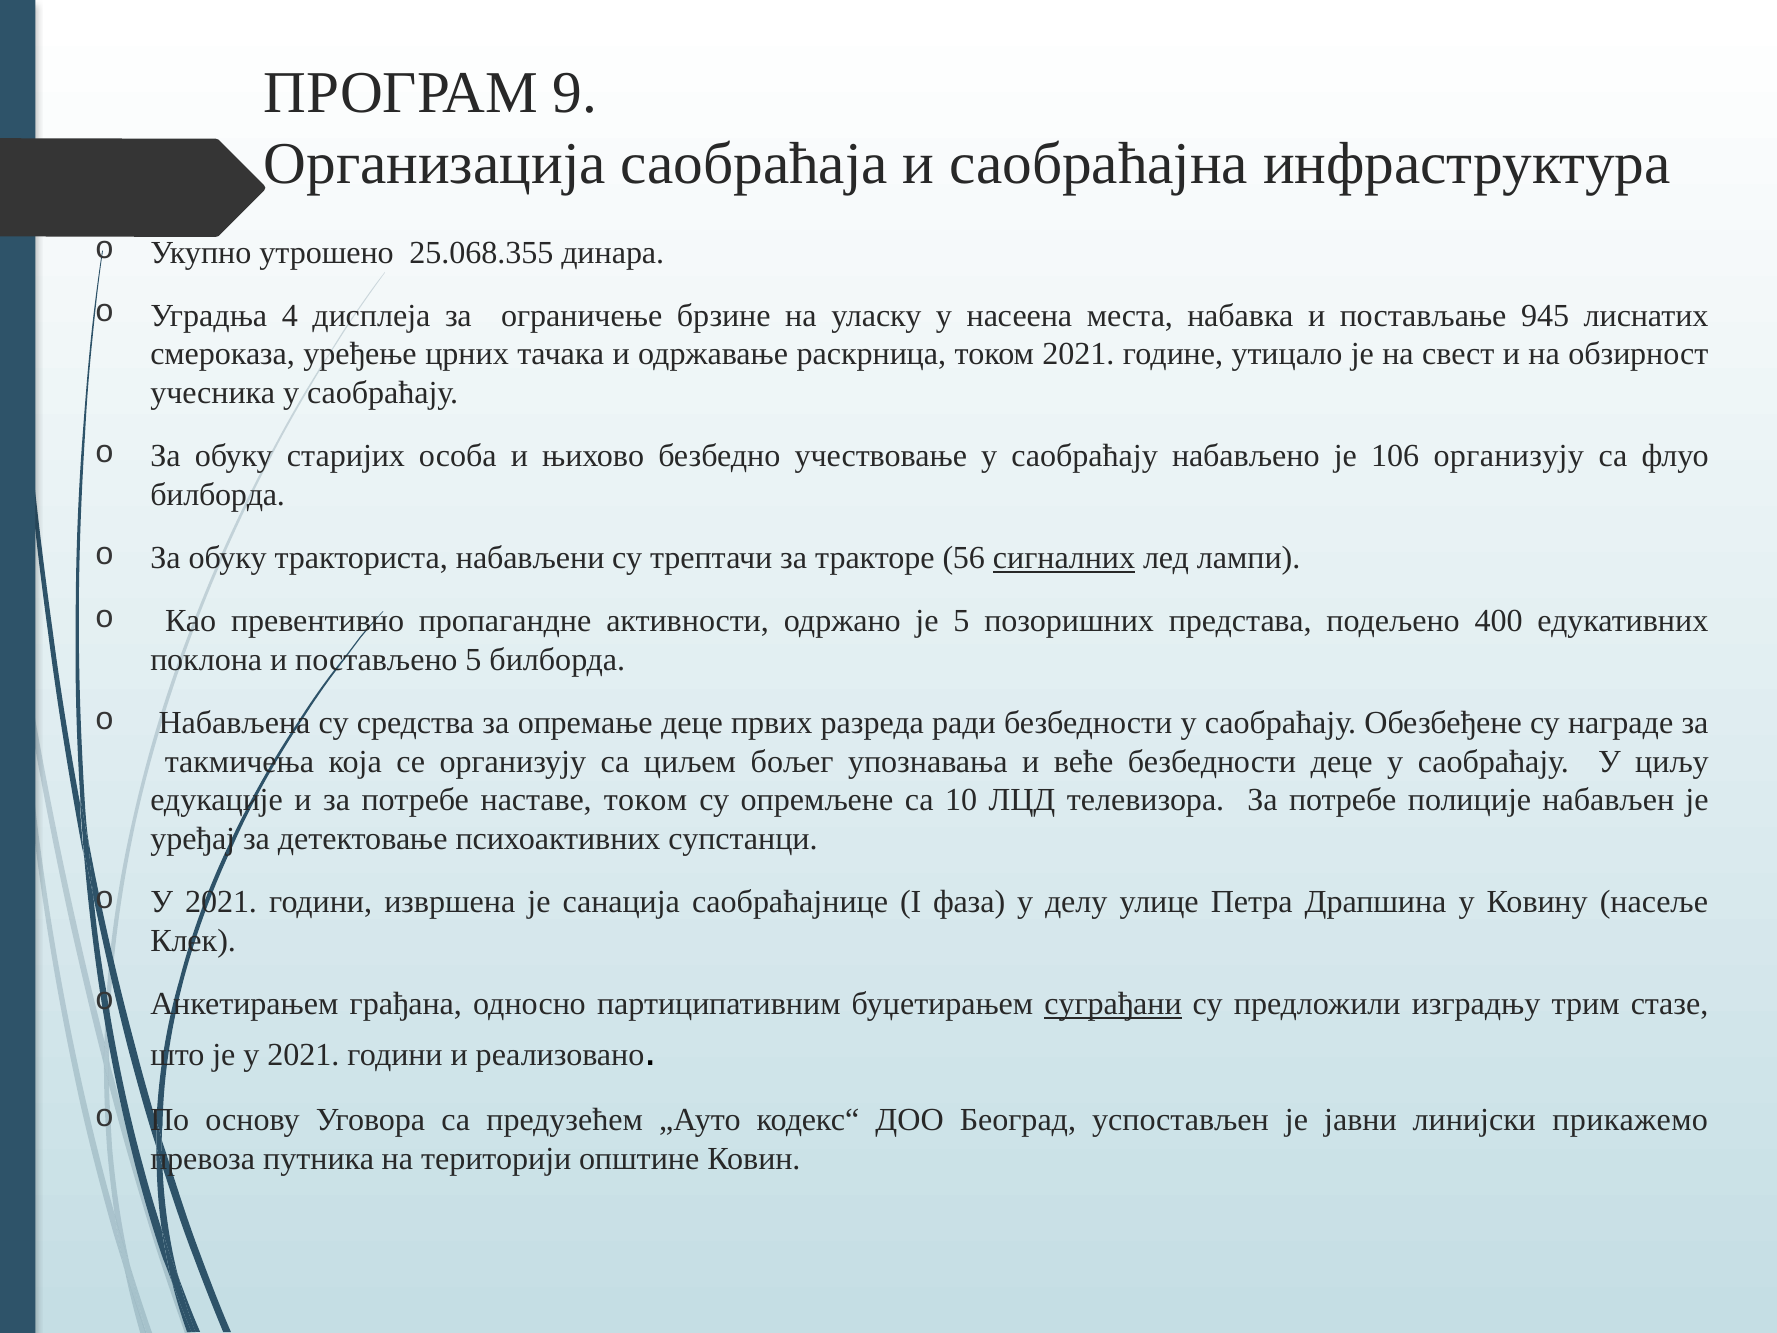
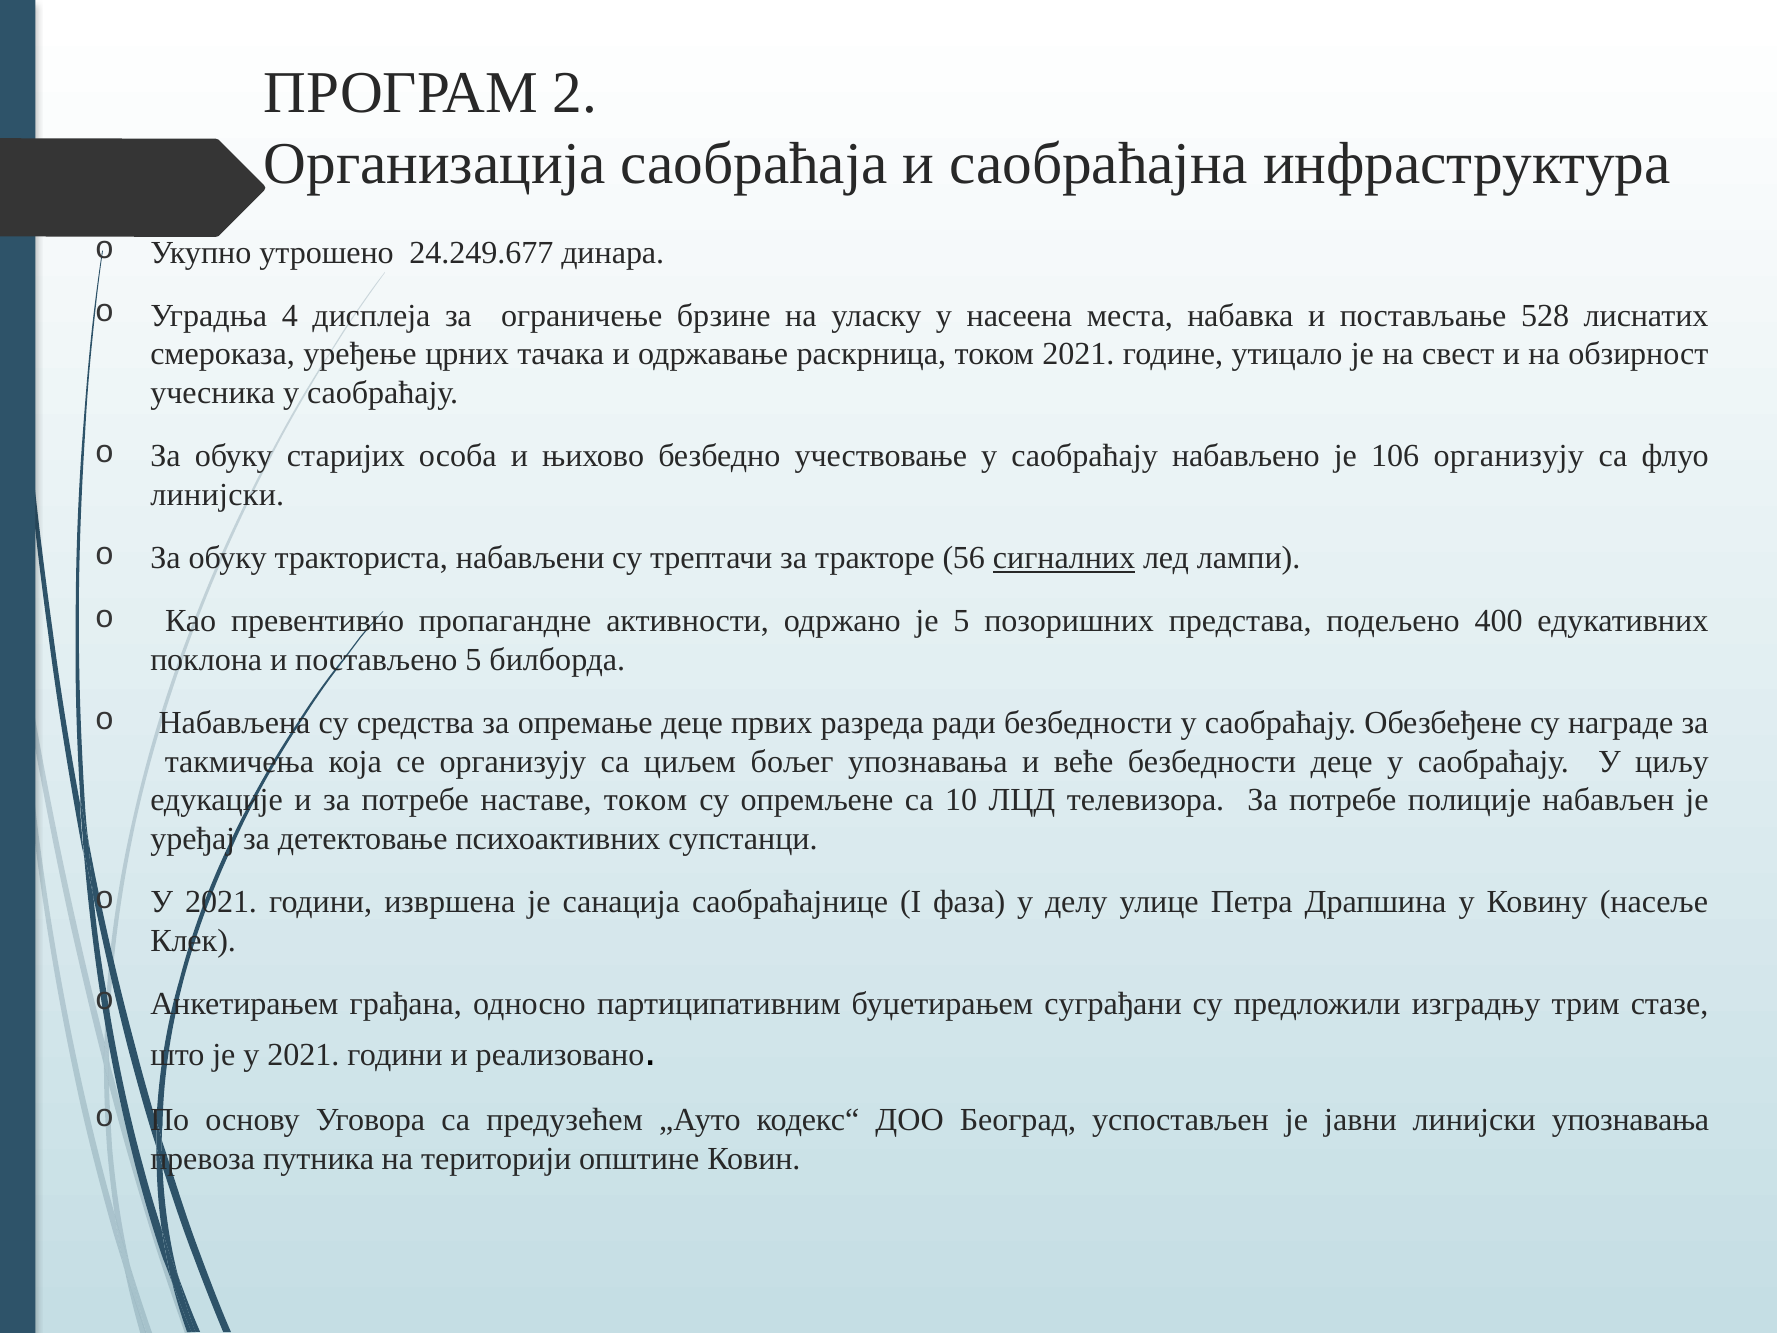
9: 9 -> 2 (575, 93)
25.068.355: 25.068.355 -> 24.249.677 (482, 253)
945: 945 -> 528 (1545, 316)
билборда: билборда -> линијски (217, 495)
суграђани underline: present -> none (1113, 1004)
линијски прикажемо: прикажемо -> упознавања (1630, 1120)
